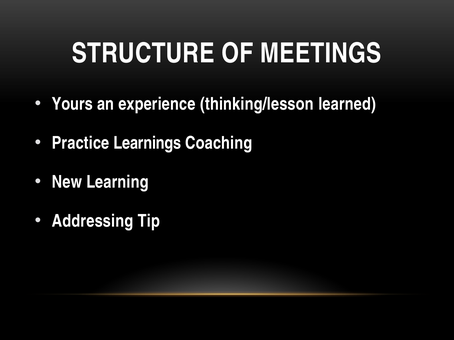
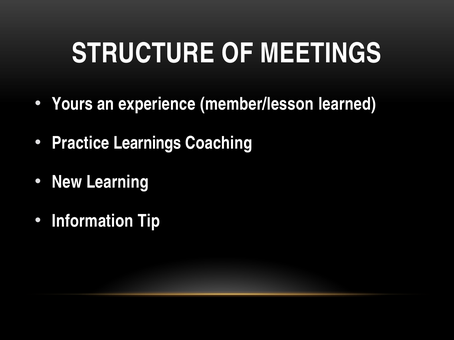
thinking/lesson: thinking/lesson -> member/lesson (257, 104)
Addressing: Addressing -> Information (93, 221)
